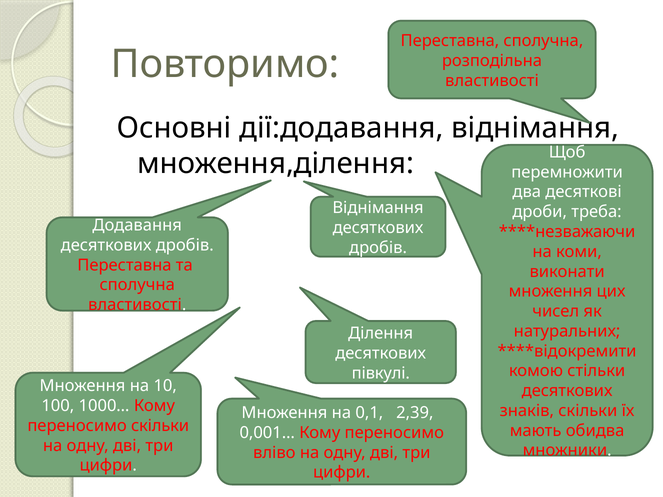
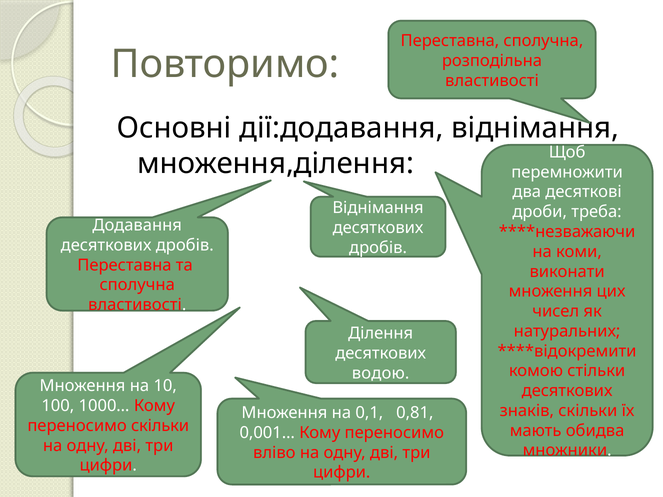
півкулі: півкулі -> водою (381, 373)
2,39: 2,39 -> 0,81 (415, 413)
